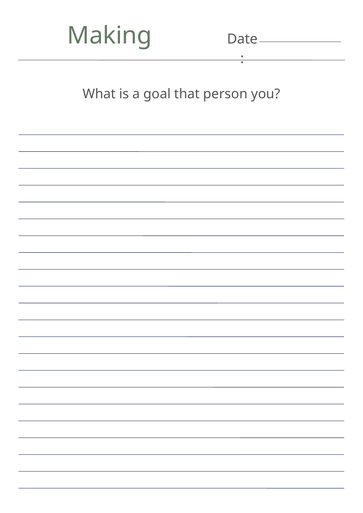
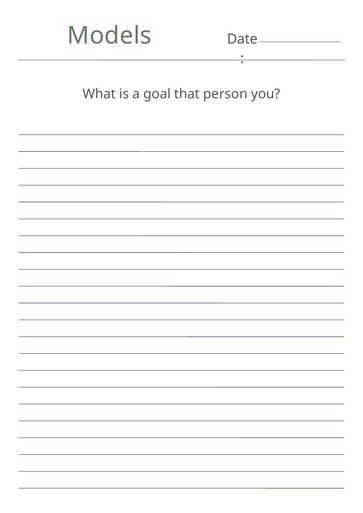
Making: Making -> Models (109, 36)
